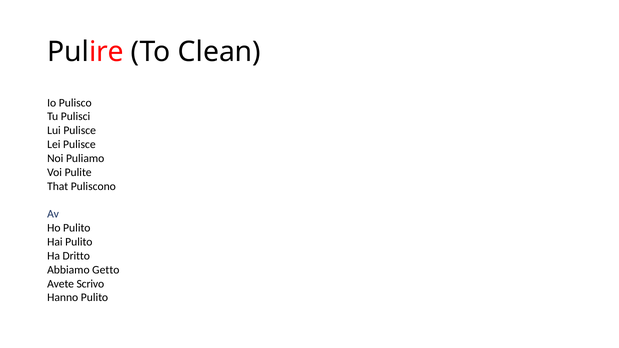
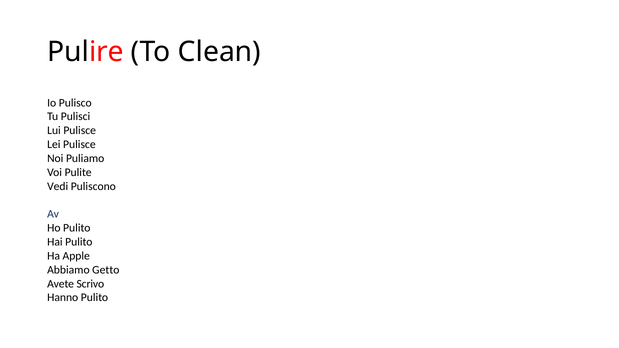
That: That -> Vedi (58, 186)
Dritto: Dritto -> Apple (76, 256)
